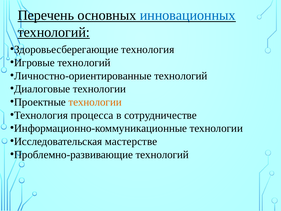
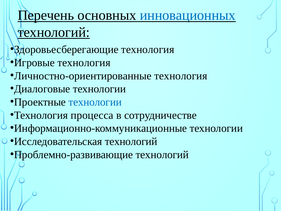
Игровые технологий: технологий -> технология (84, 63)
Личностно-ориентированные технологий: технологий -> технология (181, 76)
технологии colour: orange -> blue (95, 102)
Исследовательская мастерстве: мастерстве -> технологий (131, 141)
